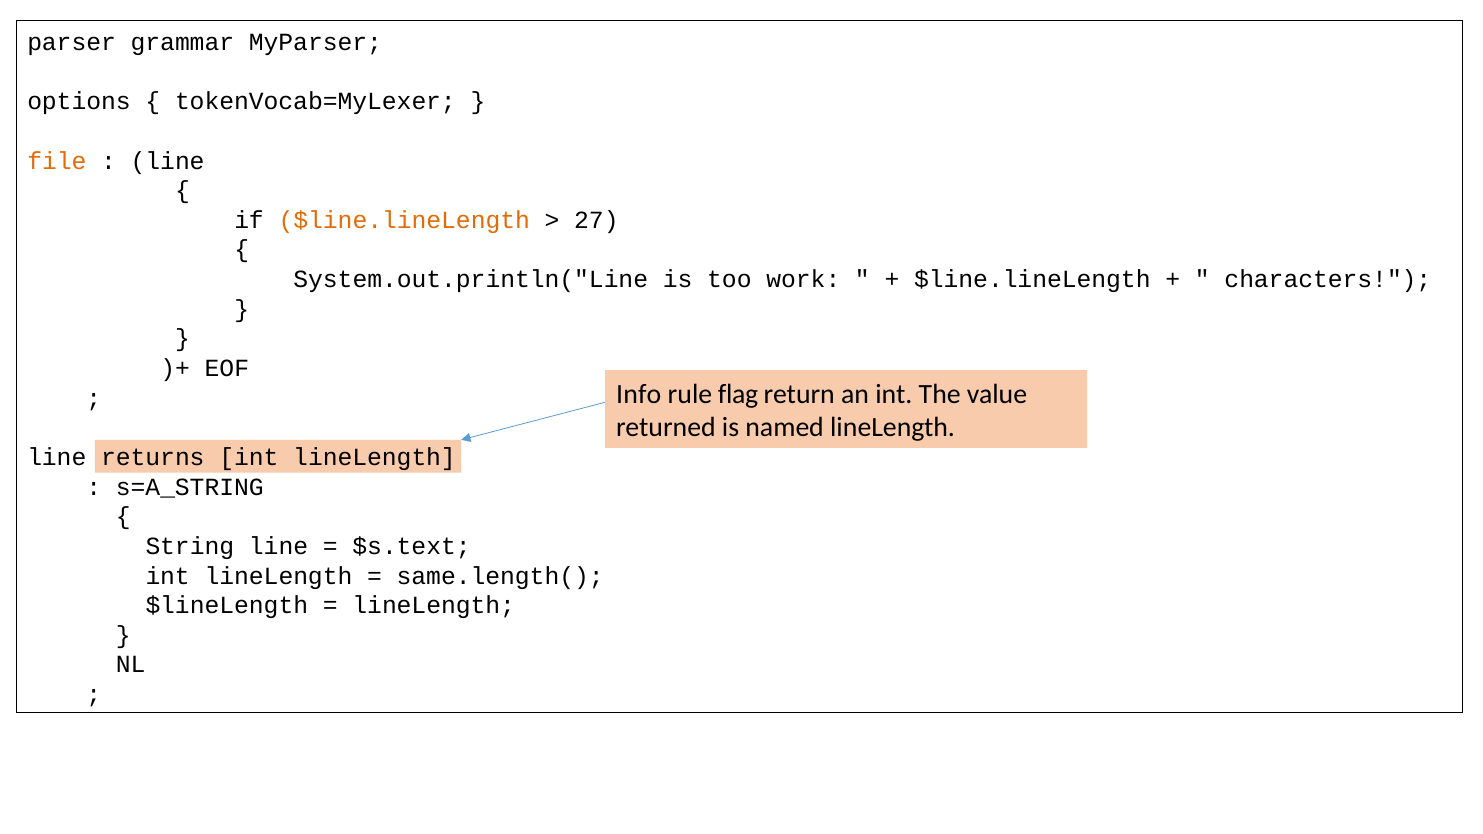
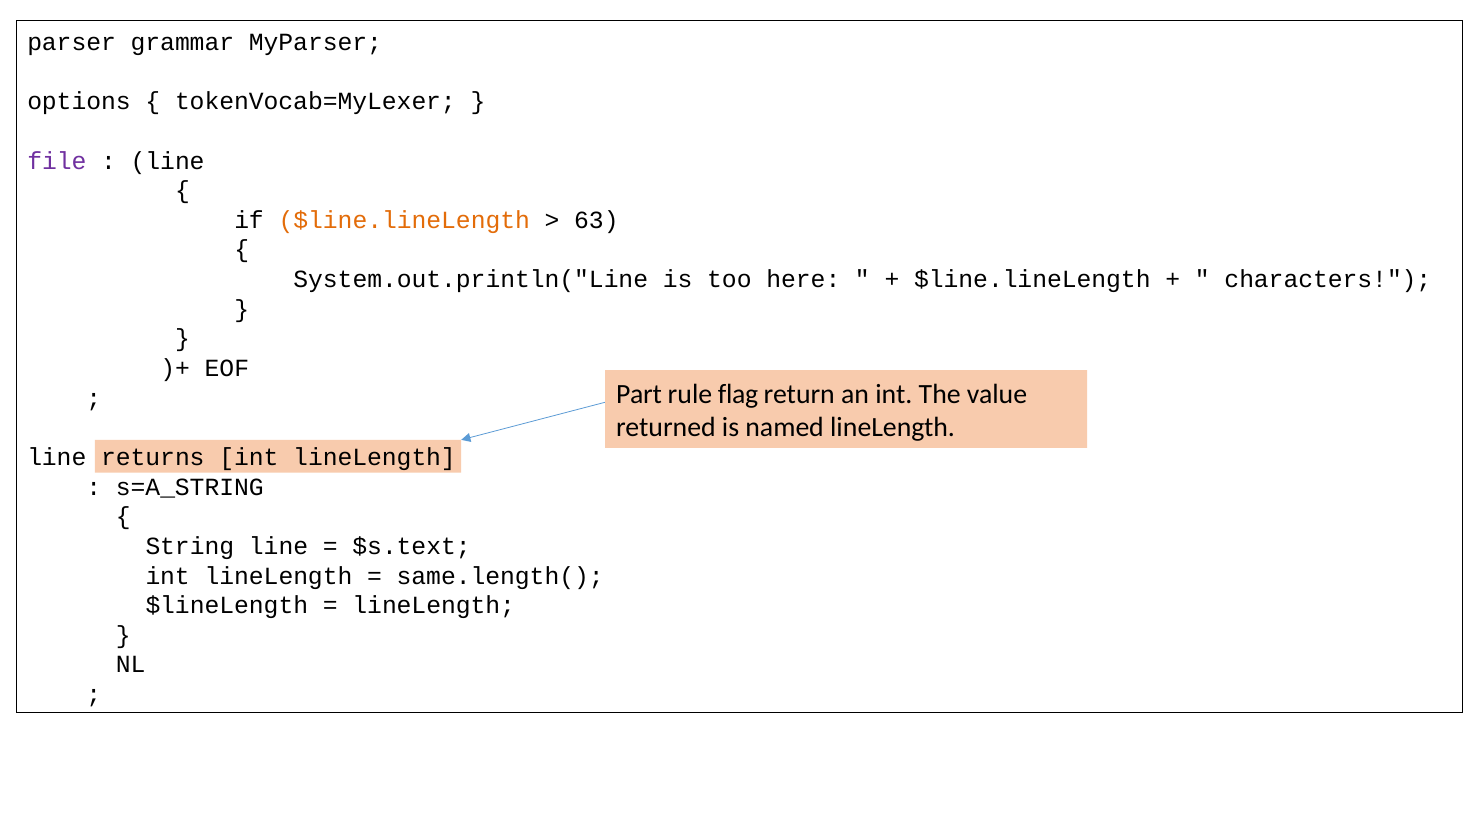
file colour: orange -> purple (57, 161)
27: 27 -> 63 (596, 220)
work: work -> here (803, 280)
Info: Info -> Part (639, 394)
